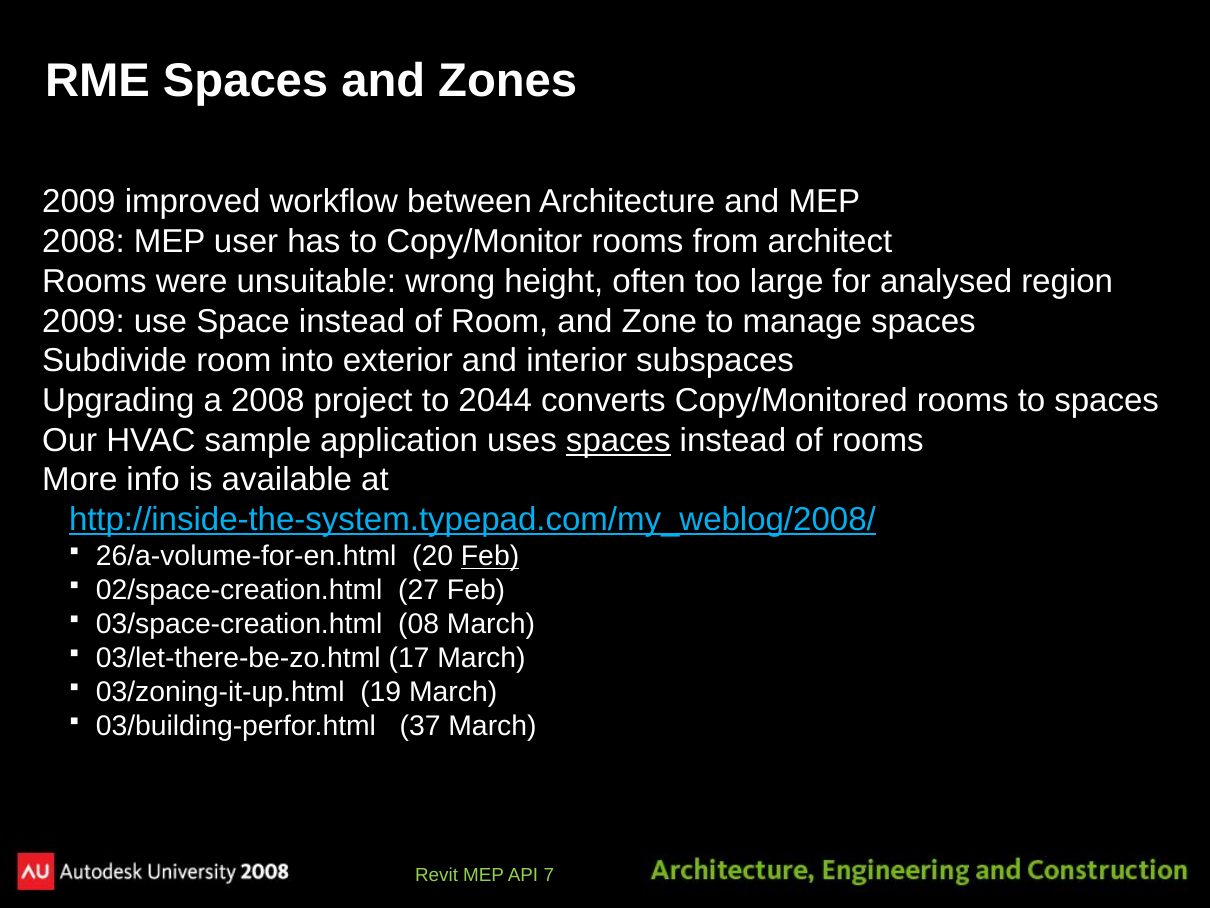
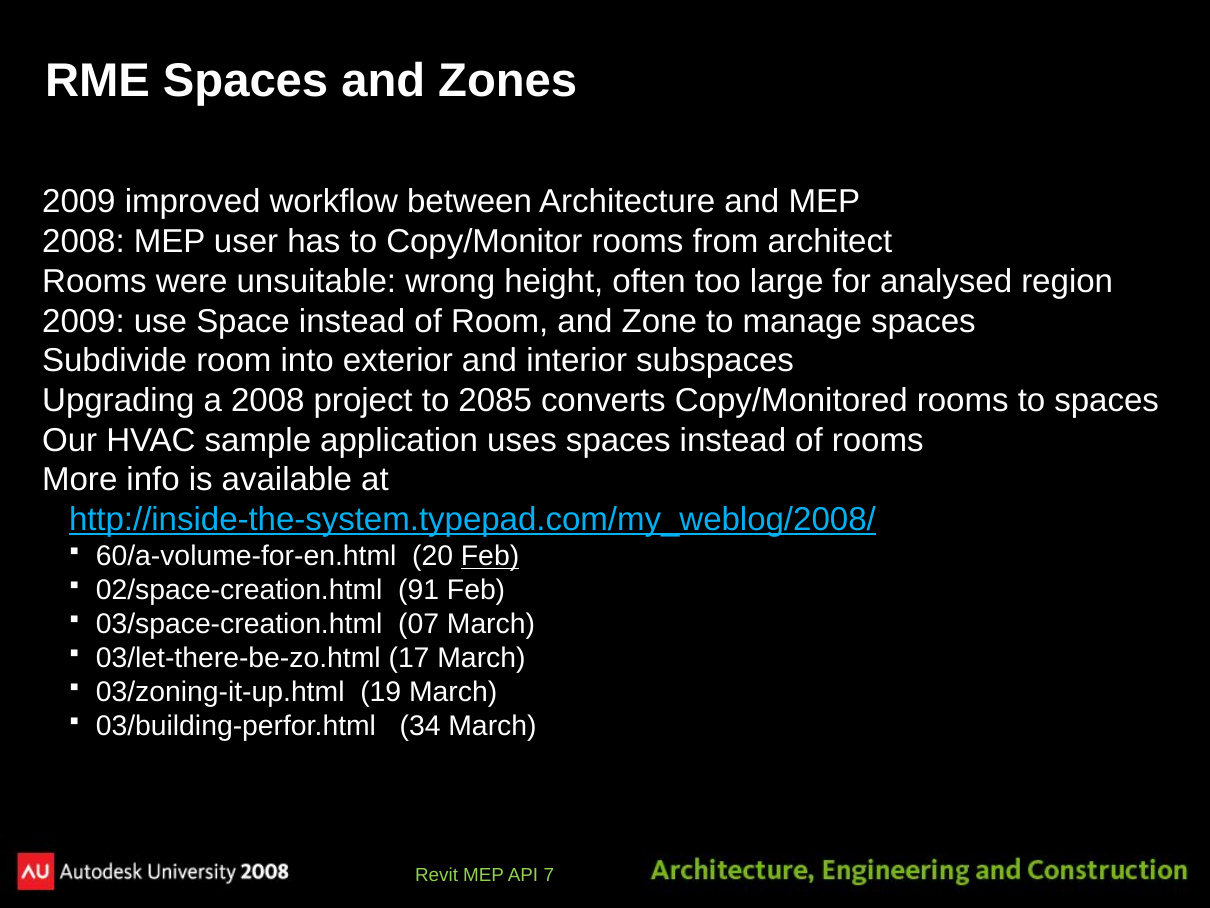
2044: 2044 -> 2085 (495, 400)
spaces underline: present -> none (618, 440)
26/a-volume-for-en.html: 26/a-volume-for-en.html -> 60/a-volume-for-en.html (246, 556)
27: 27 -> 91 (419, 590)
08: 08 -> 07 (419, 624)
37: 37 -> 34 (420, 726)
